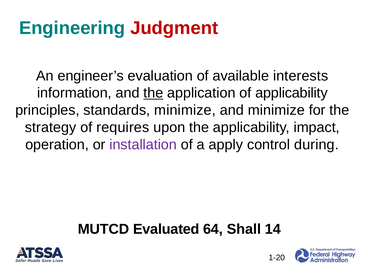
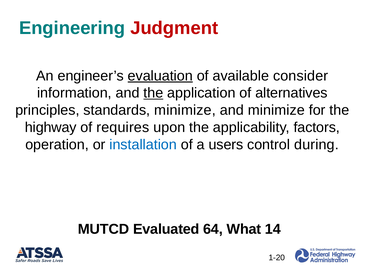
evaluation underline: none -> present (160, 76)
interests: interests -> consider (301, 76)
of applicability: applicability -> alternatives (291, 93)
strategy: strategy -> highway (51, 127)
impact: impact -> factors (317, 127)
installation colour: purple -> blue (143, 145)
apply: apply -> users (226, 145)
Shall: Shall -> What (244, 229)
